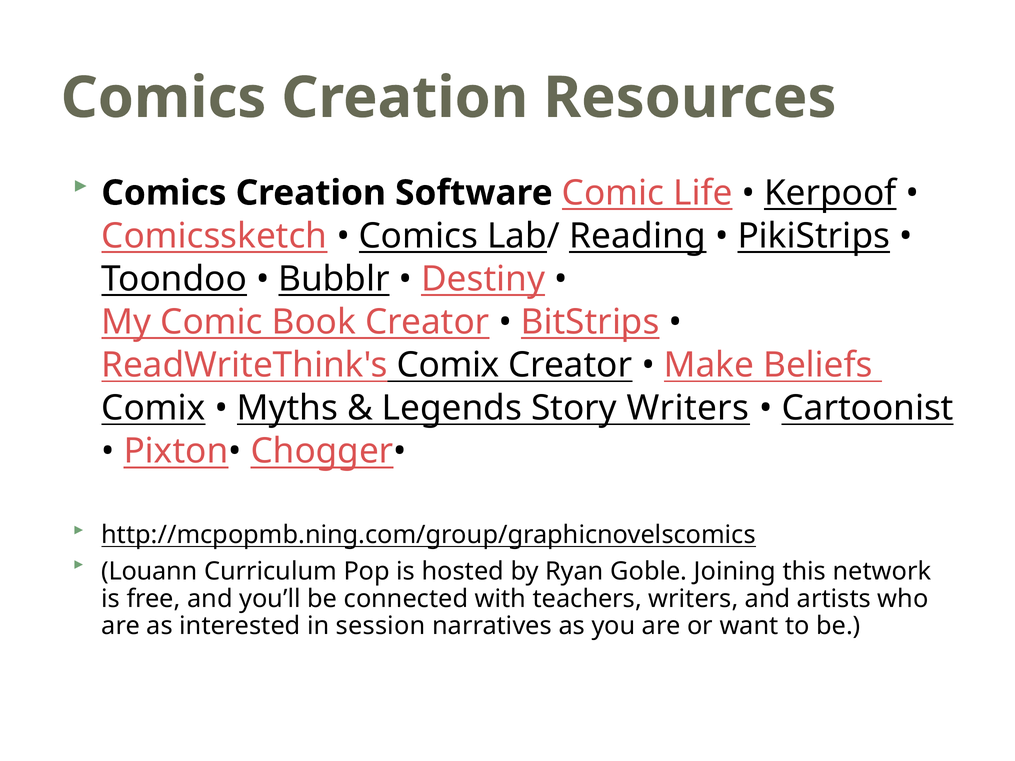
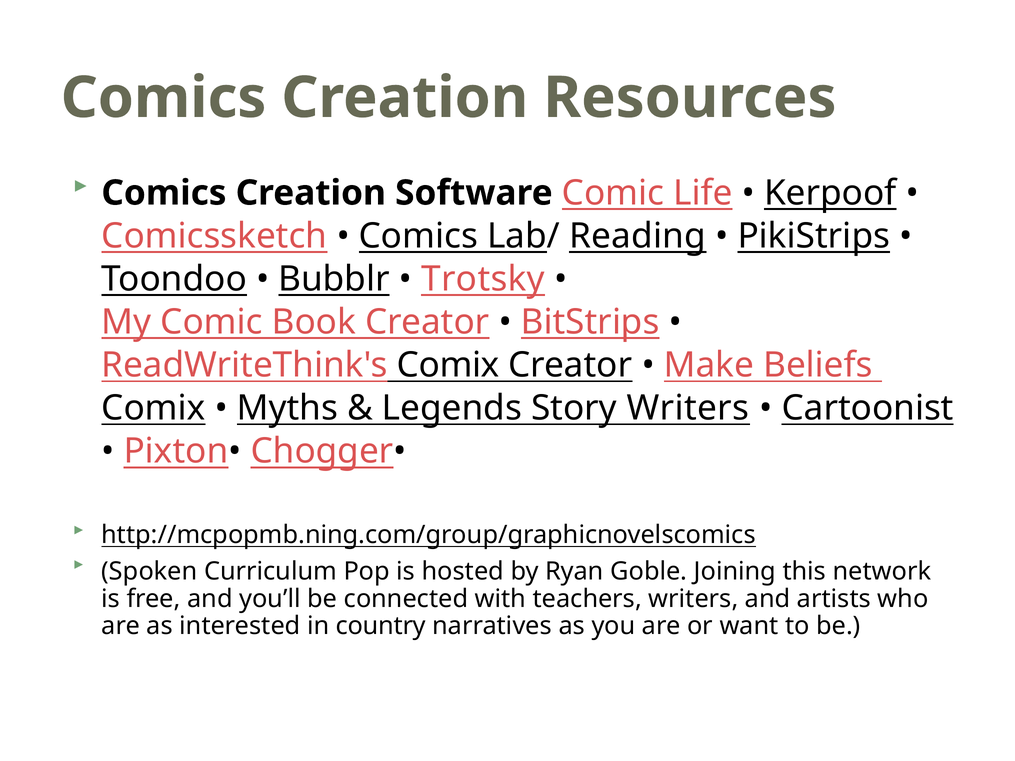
Destiny: Destiny -> Trotsky (483, 279)
Louann: Louann -> Spoken (149, 571)
session: session -> country (381, 626)
